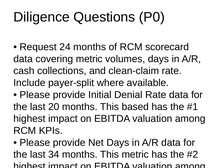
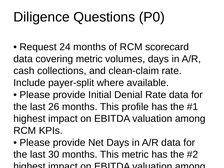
20: 20 -> 26 (54, 107)
based: based -> profile (135, 107)
34: 34 -> 30 (54, 155)
